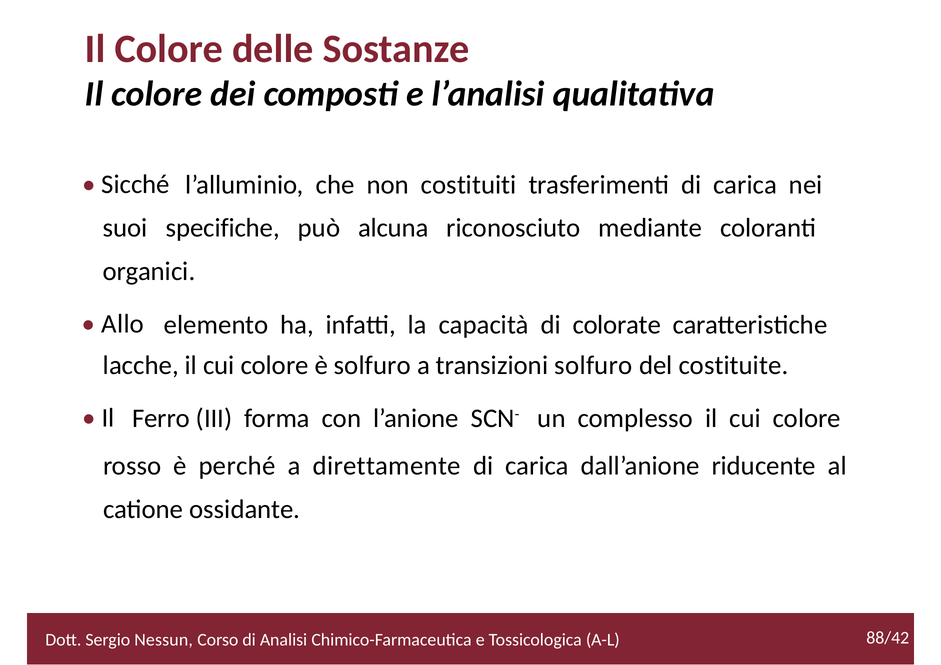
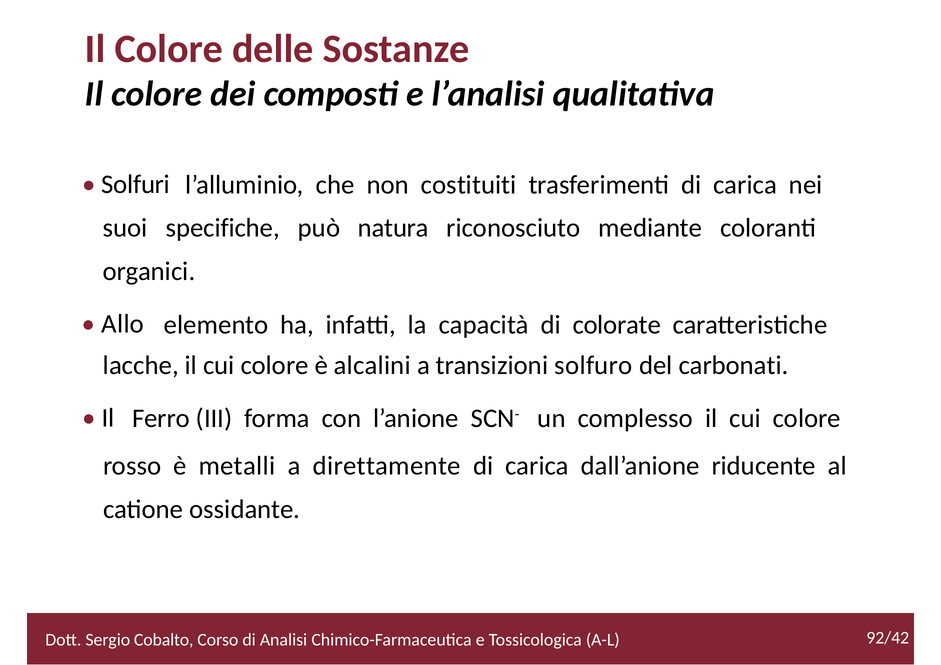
Sicché: Sicché -> Solfuri (136, 184)
alcuna: alcuna -> natura (393, 228)
è solfuro: solfuro -> alcalini (372, 365)
costituite: costituite -> carbonati (733, 365)
perché: perché -> metalli (237, 466)
88/42: 88/42 -> 92/42 (888, 638)
Nessun: Nessun -> Cobalto (164, 640)
